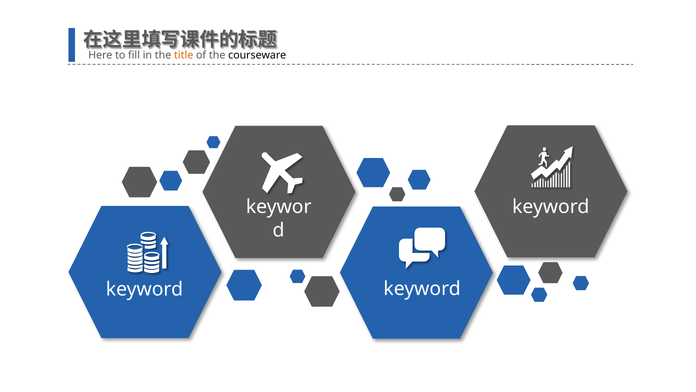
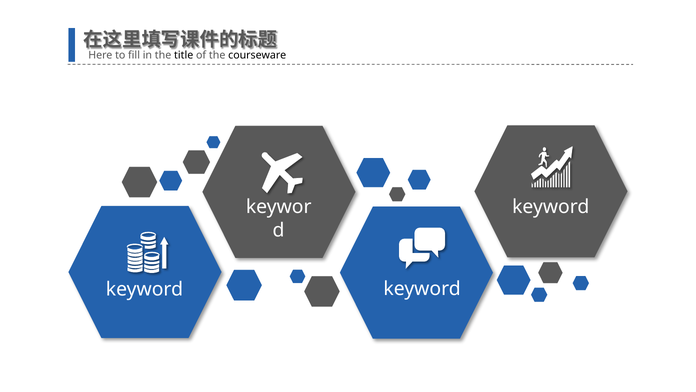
title colour: orange -> black (184, 55)
